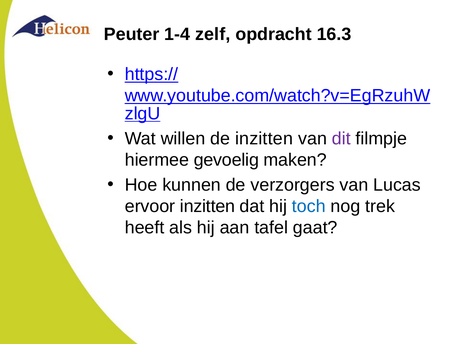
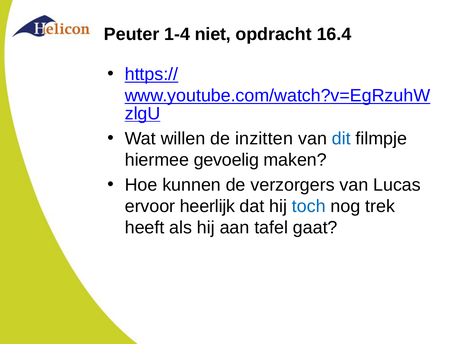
zelf: zelf -> niet (213, 34)
16.3: 16.3 -> 16.4 (334, 34)
dit colour: purple -> blue (341, 139)
ervoor inzitten: inzitten -> heerlijk (208, 206)
